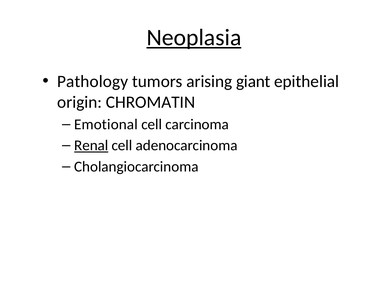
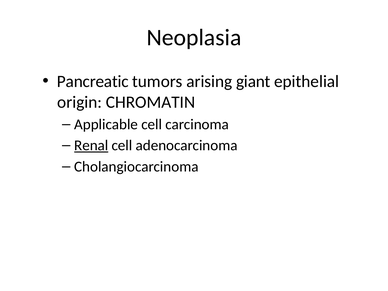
Neoplasia underline: present -> none (194, 38)
Pathology: Pathology -> Pancreatic (93, 81)
Emotional: Emotional -> Applicable (106, 124)
